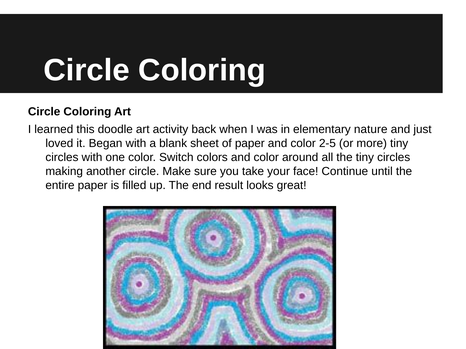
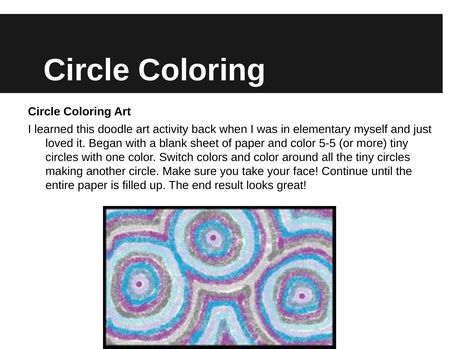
nature: nature -> myself (371, 130)
2-5: 2-5 -> 5-5 (327, 144)
